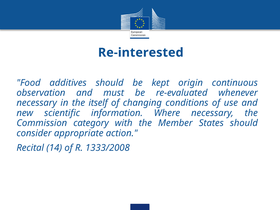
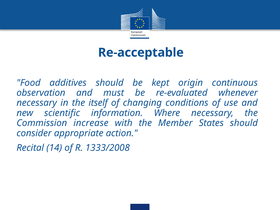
Re-interested: Re-interested -> Re-acceptable (141, 53)
category: category -> increase (91, 123)
